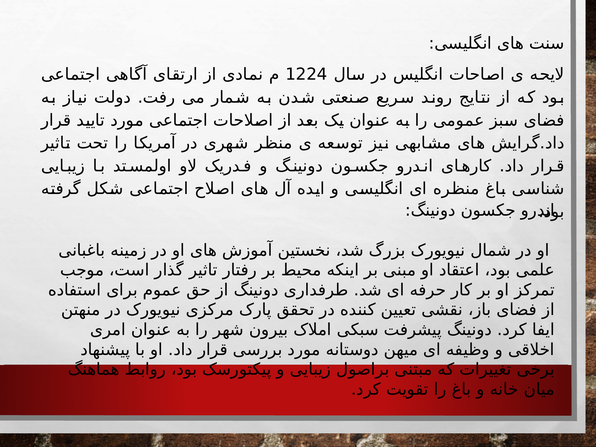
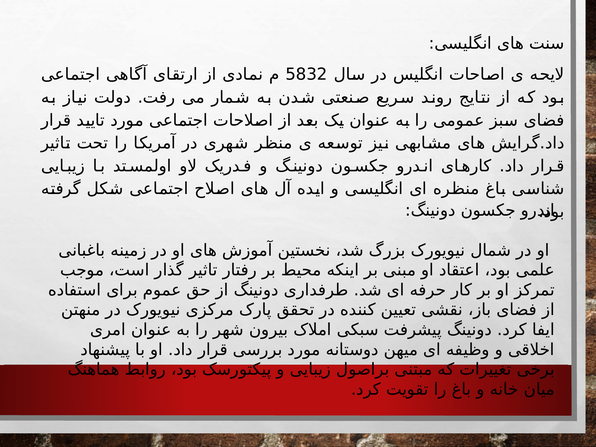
1224: 1224 -> 5832 (306, 75)
